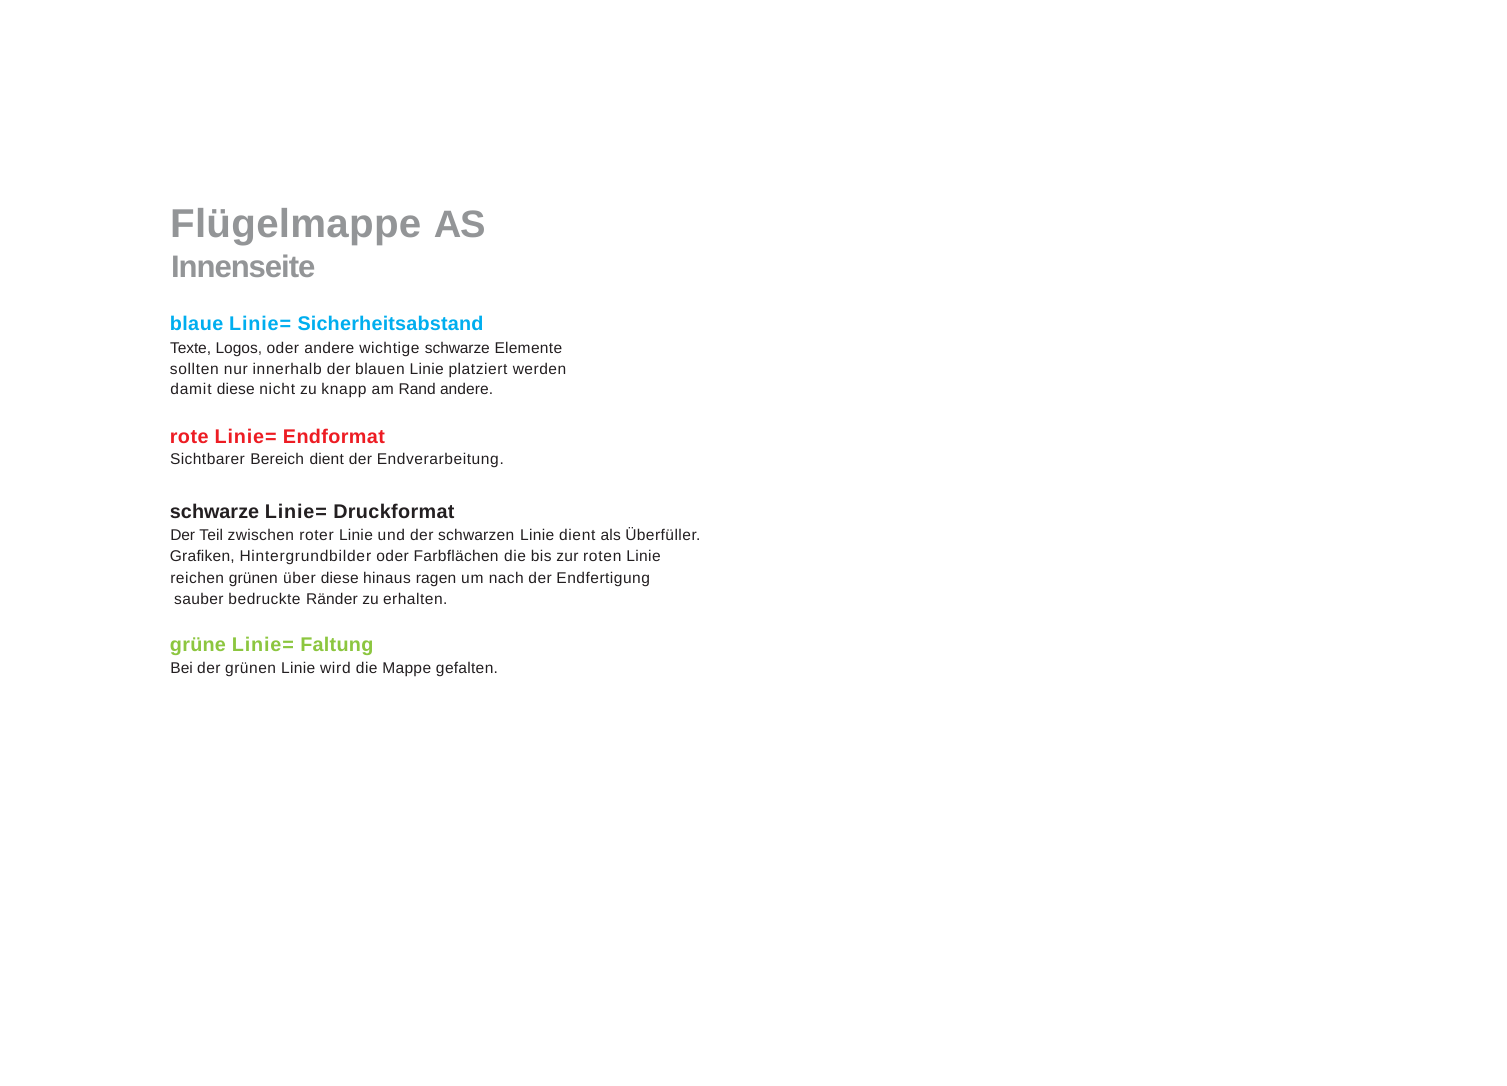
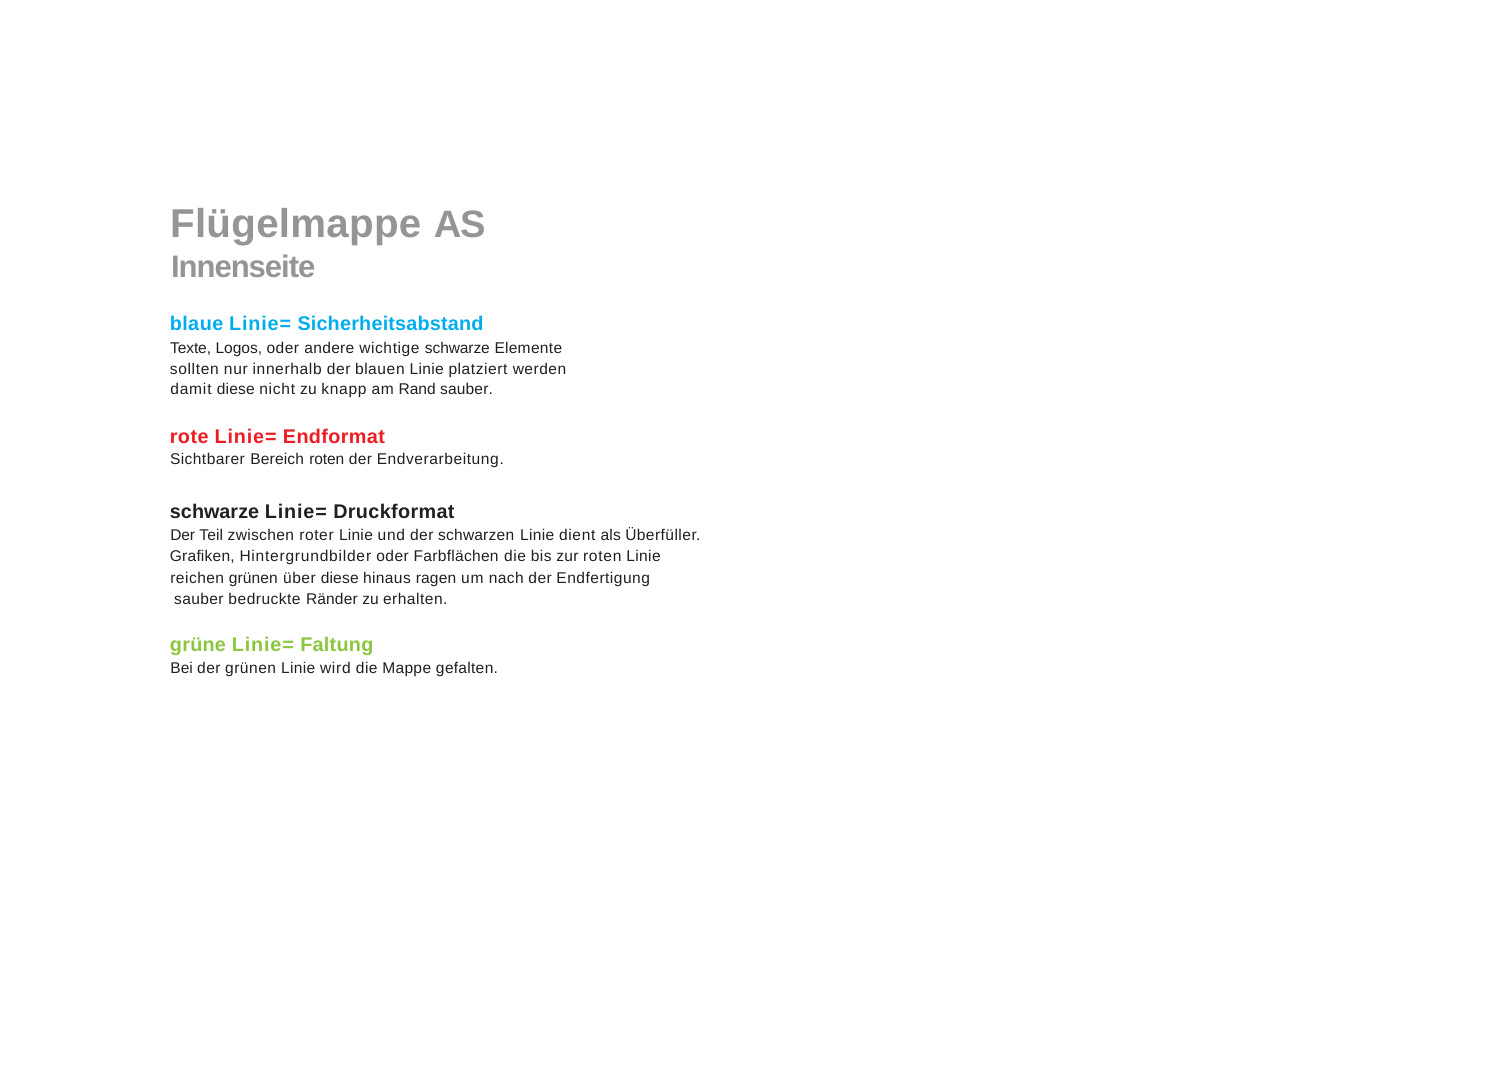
Rand andere: andere -> sauber (467, 390)
Bereich dient: dient -> roten (327, 460)
